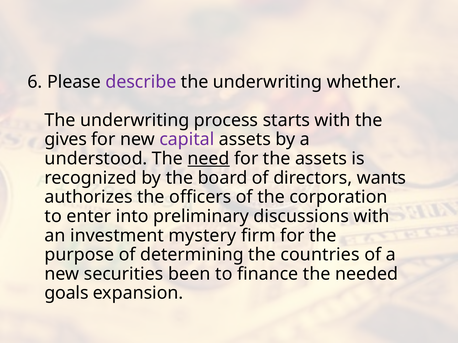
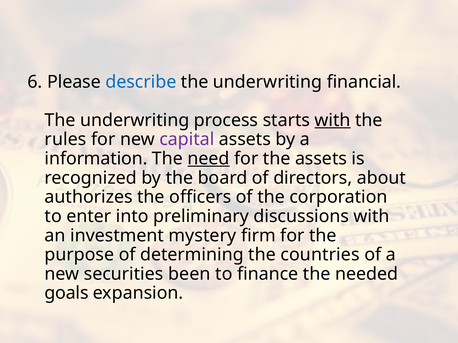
describe colour: purple -> blue (141, 82)
whether: whether -> financial (364, 82)
with underline: none -> present (333, 120)
gives: gives -> rules (66, 140)
understood: understood -> information (96, 159)
wants: wants -> about (381, 178)
